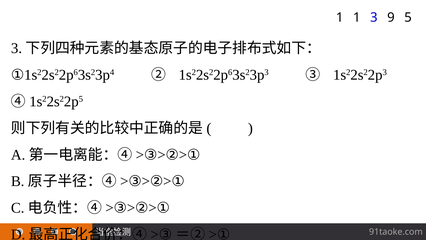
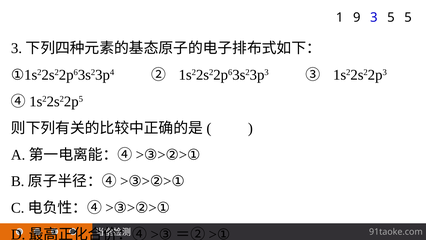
1 1: 1 -> 9 (357, 18)
3 9: 9 -> 5 (391, 18)
